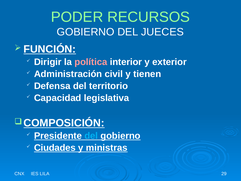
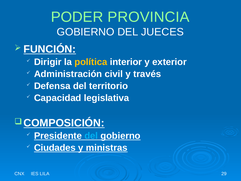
RECURSOS: RECURSOS -> PROVINCIA (149, 17)
política colour: pink -> yellow (91, 62)
tienen: tienen -> través (147, 74)
